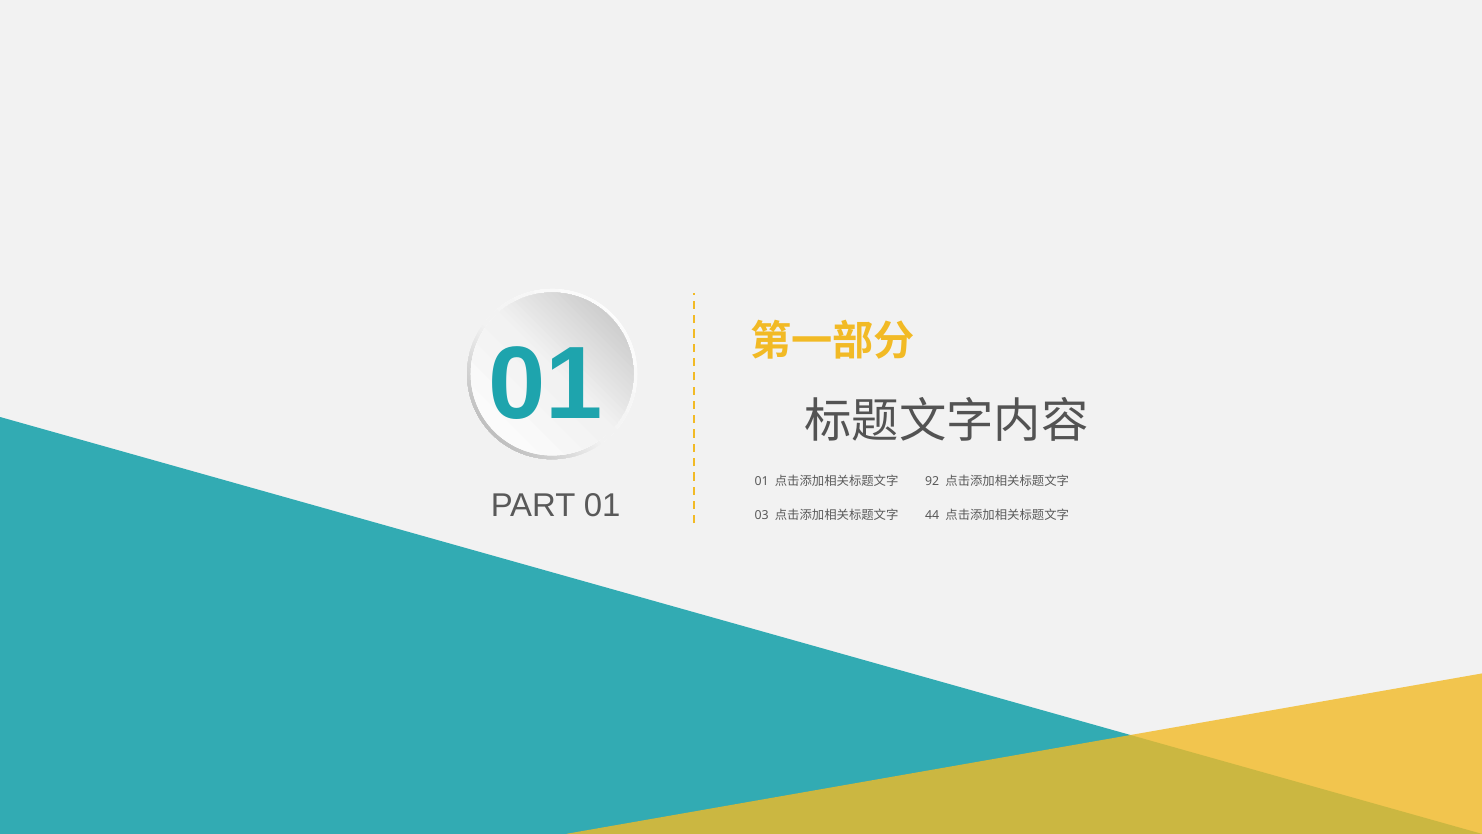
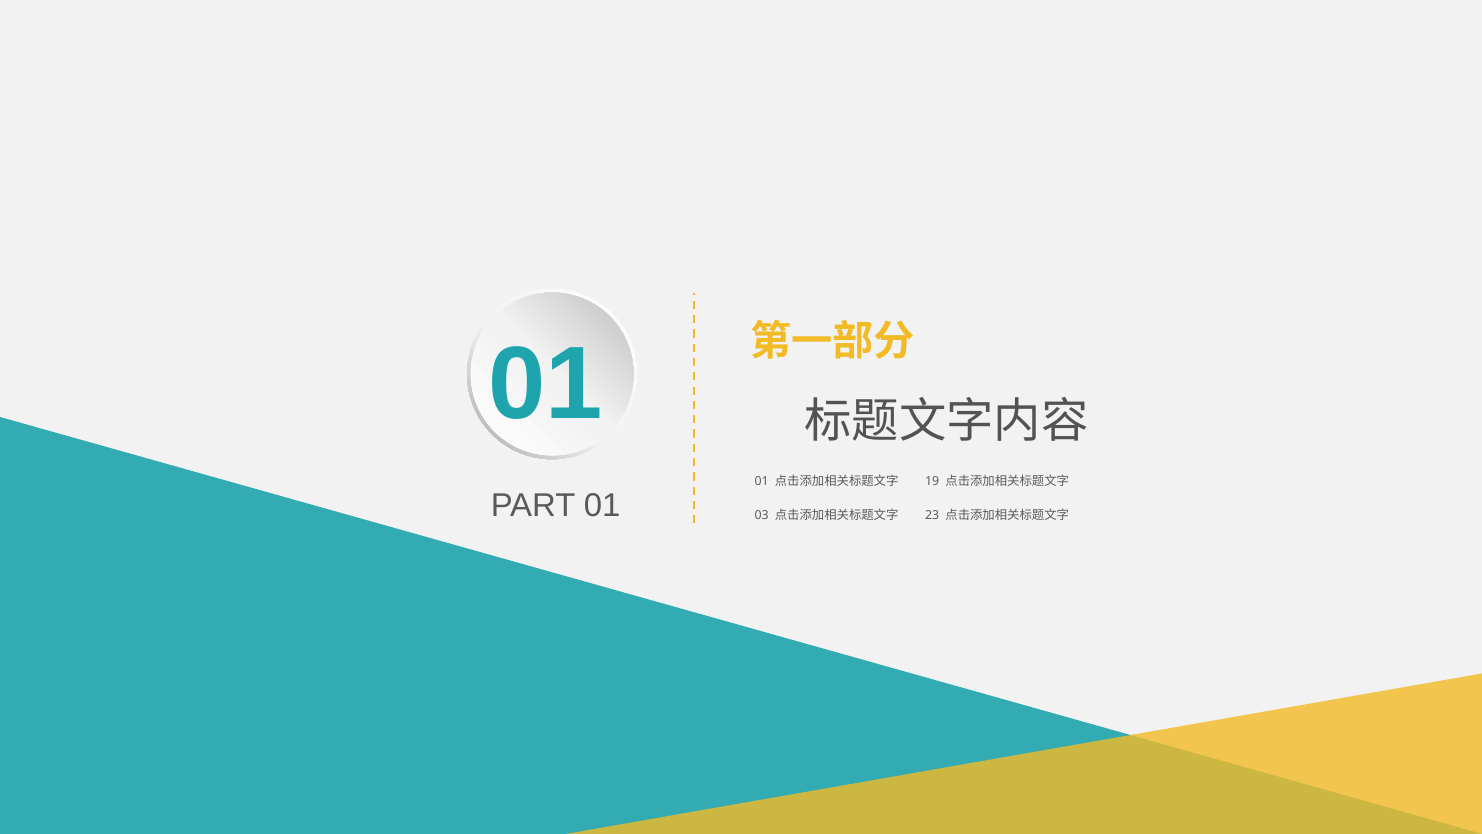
92: 92 -> 19 (932, 482)
44: 44 -> 23 (932, 515)
